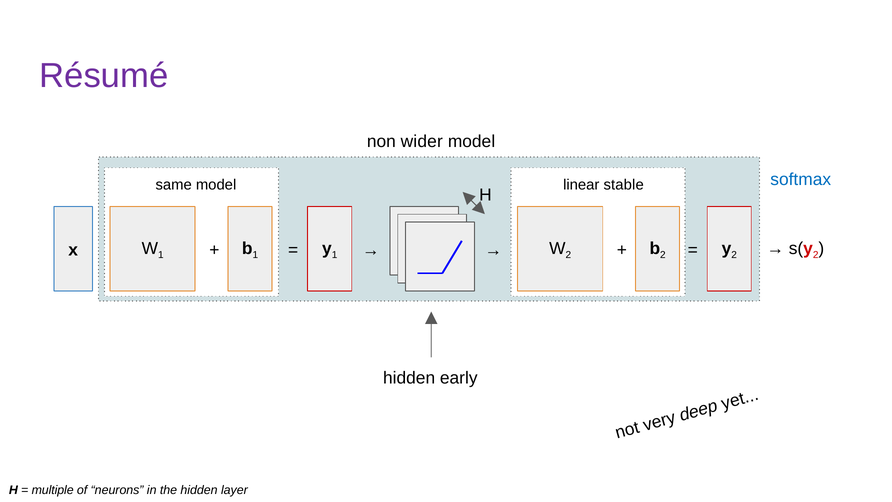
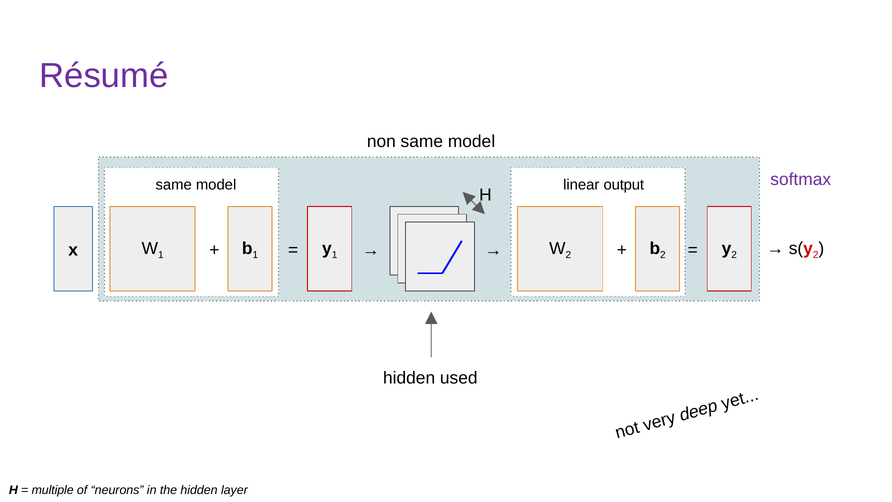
non wider: wider -> same (422, 141)
stable: stable -> output (624, 185)
softmax colour: blue -> purple (801, 179)
early: early -> used (459, 378)
